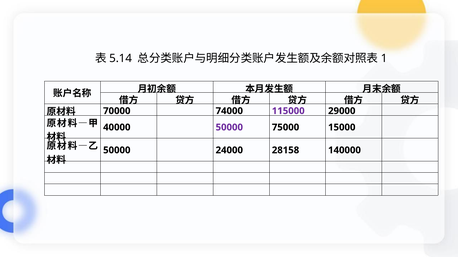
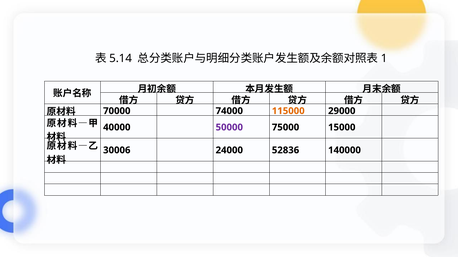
115000 colour: purple -> orange (288, 111)
50000: 50000 -> 30006 (117, 151)
28158: 28158 -> 52836 (286, 151)
